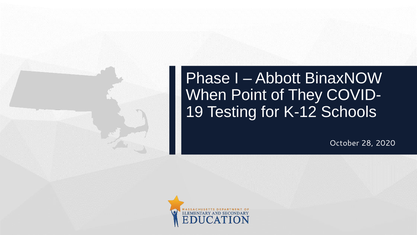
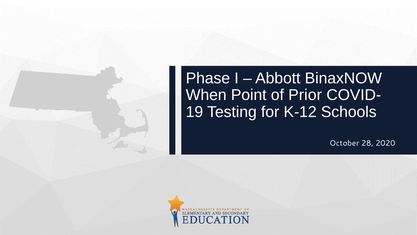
They: They -> Prior (305, 95)
